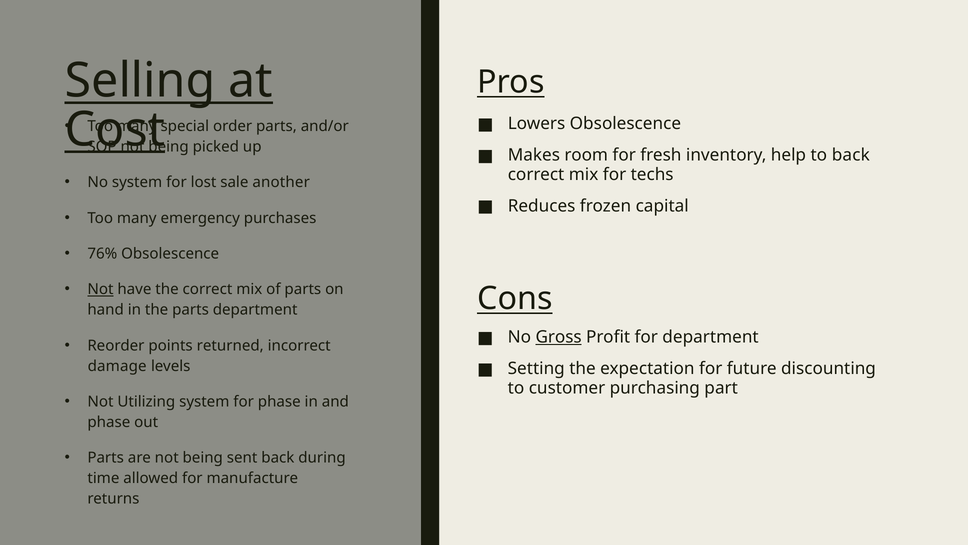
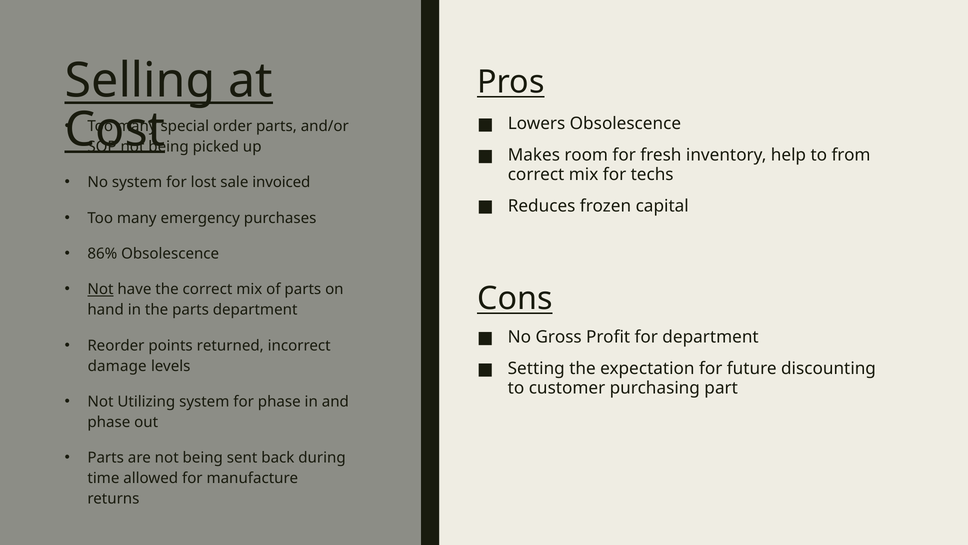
to back: back -> from (851, 155)
another: another -> invoiced (281, 182)
76%: 76% -> 86% (102, 253)
Gross underline: present -> none (559, 337)
